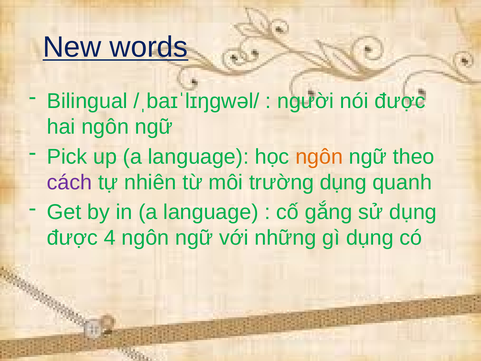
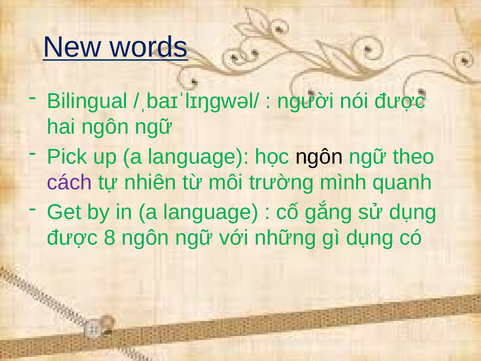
ngôn colour: orange -> black (319, 157)
trường dụng: dụng -> mình (343, 182)
4: 4 -> 8 (110, 238)
